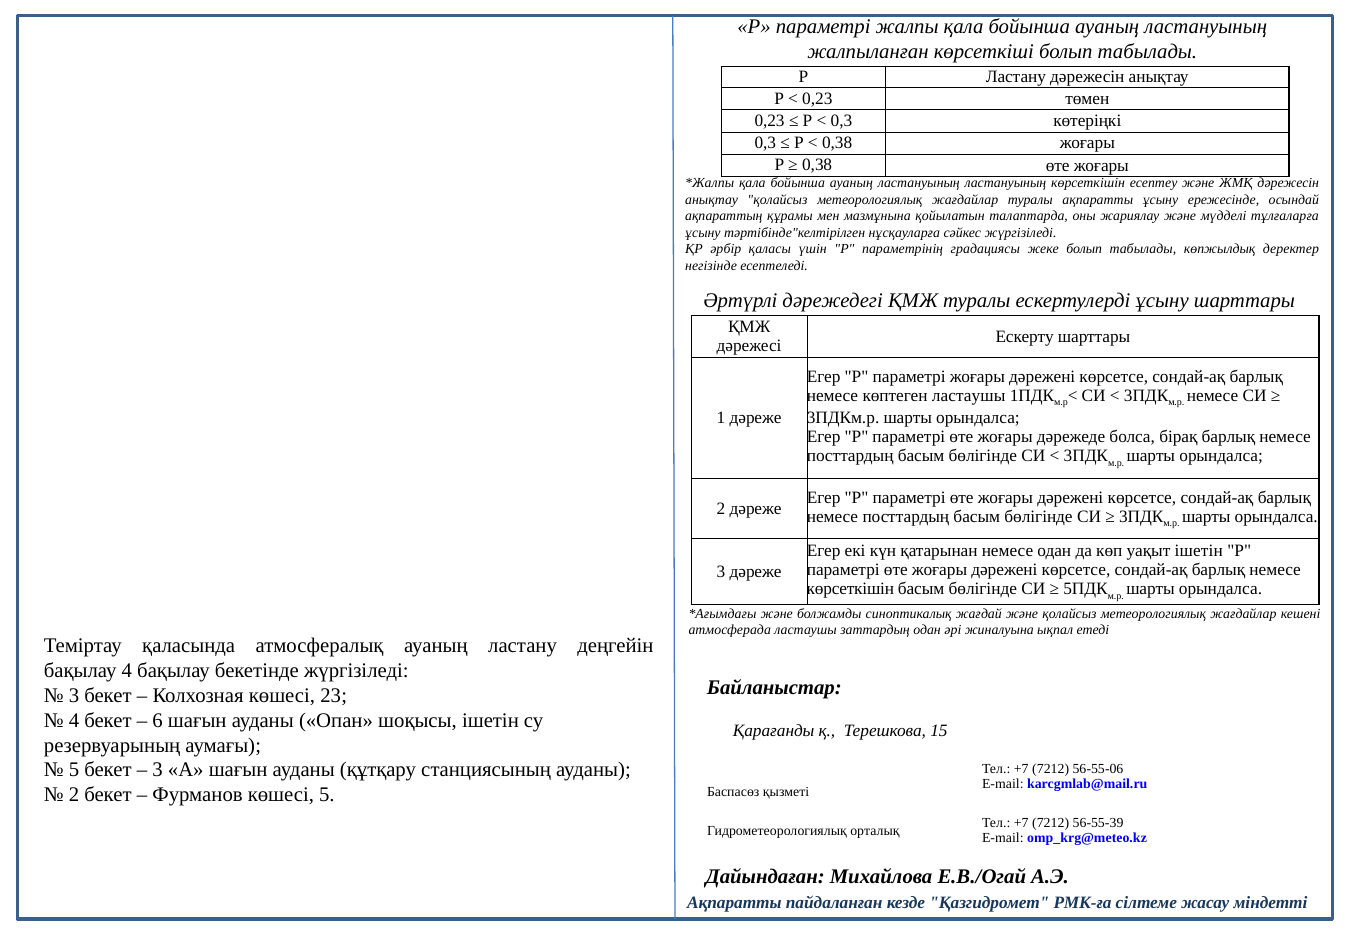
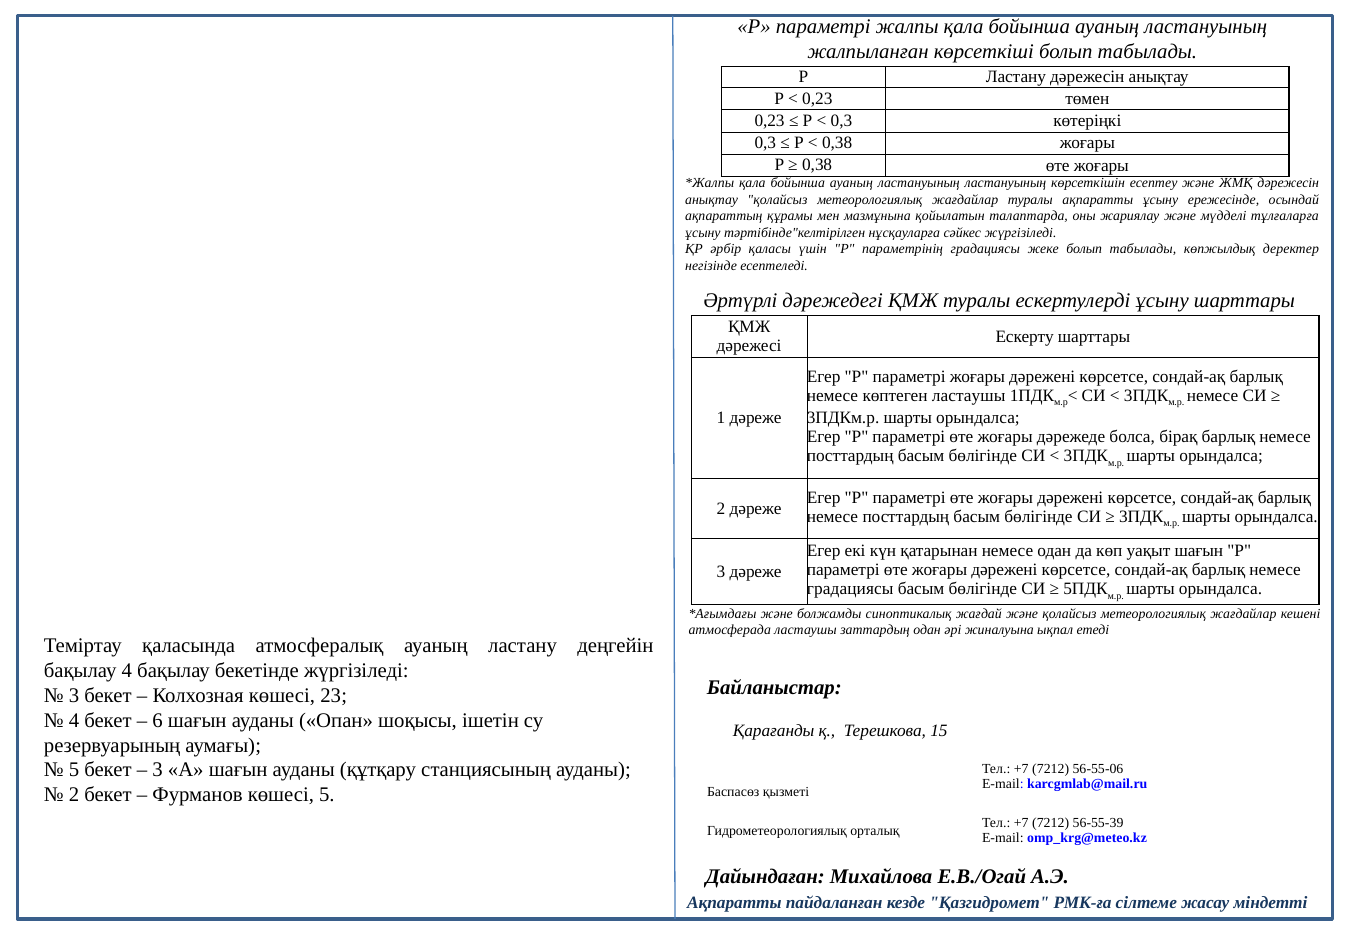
уақыт ішетін: ішетін -> шағын (1199, 551)
көрсеткішін: көрсеткішін -> градациясы (850, 589)
